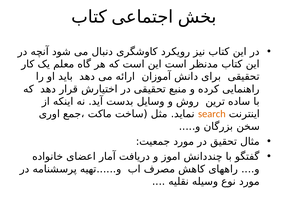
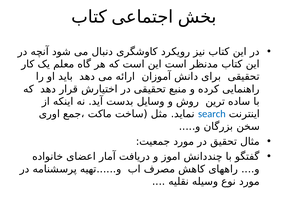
search colour: orange -> blue (212, 114)
